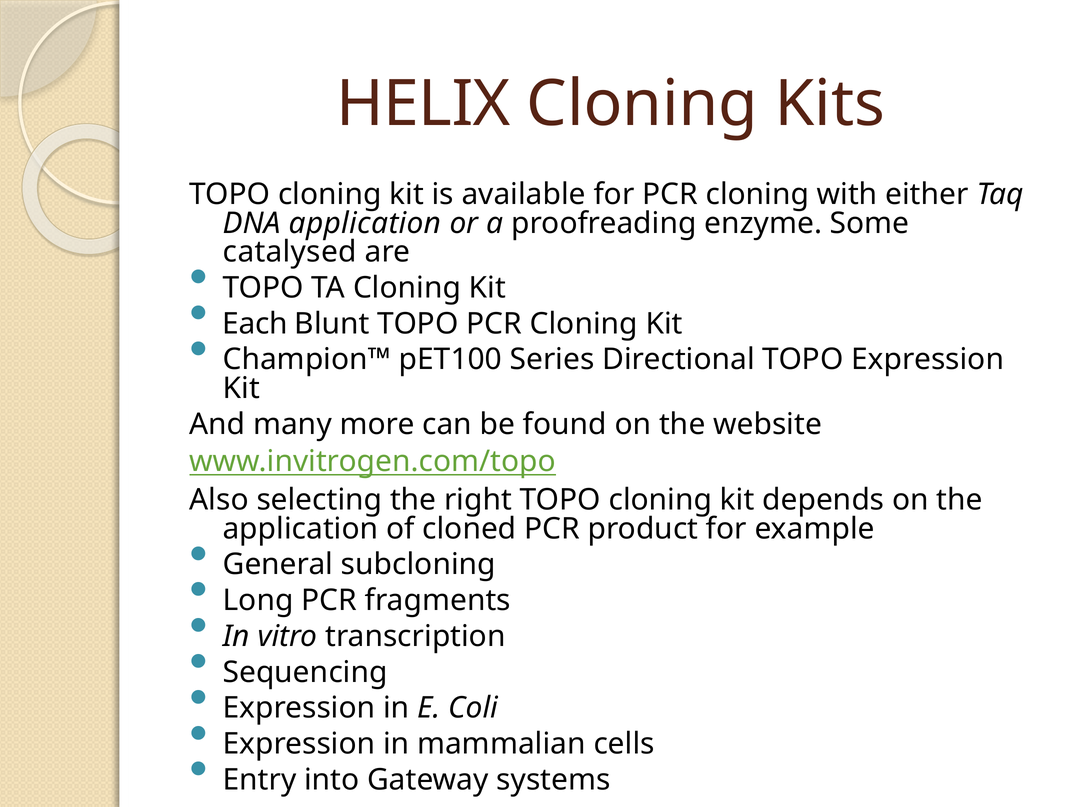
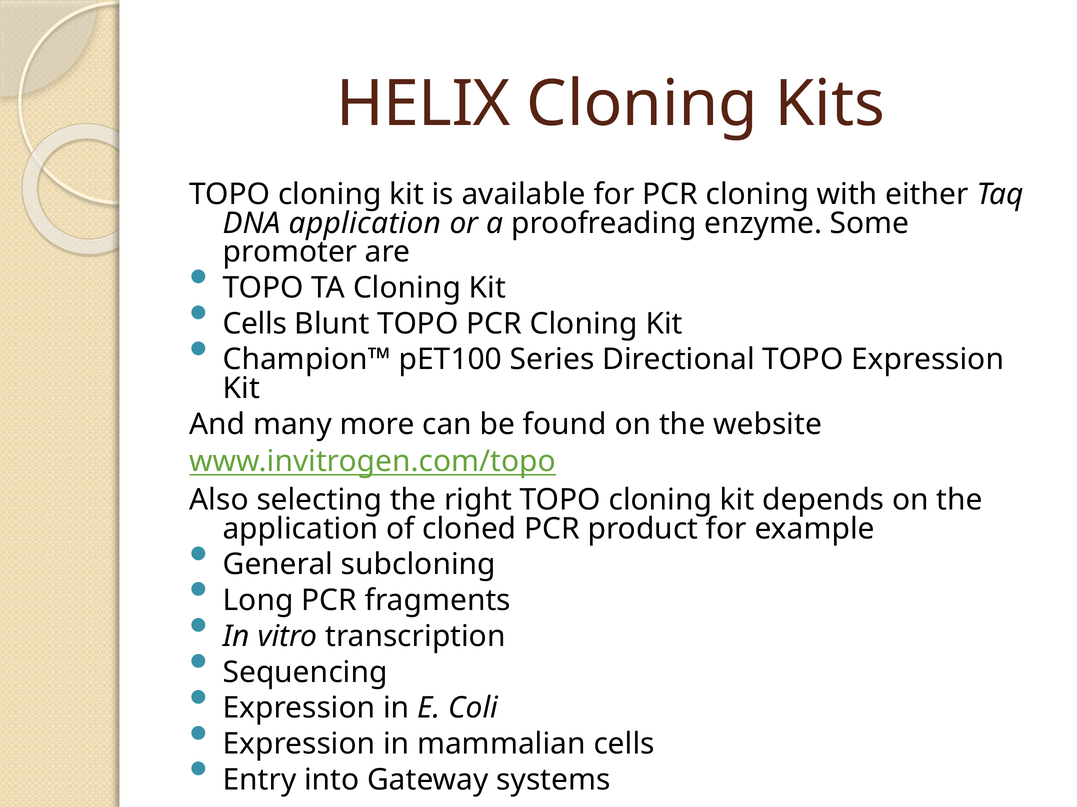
catalysed: catalysed -> promoter (290, 252)
Each: Each -> Cells (255, 324)
